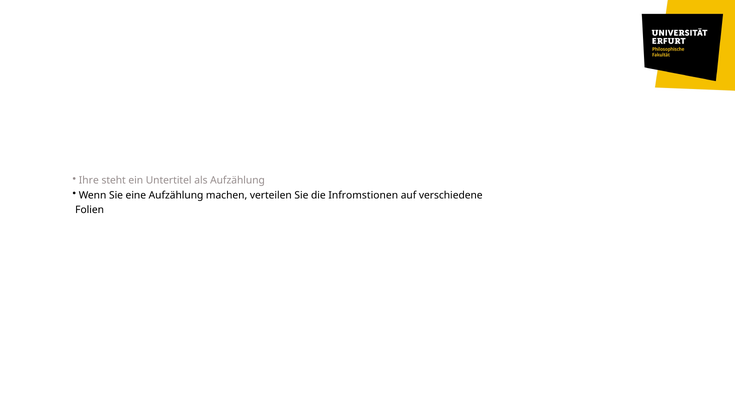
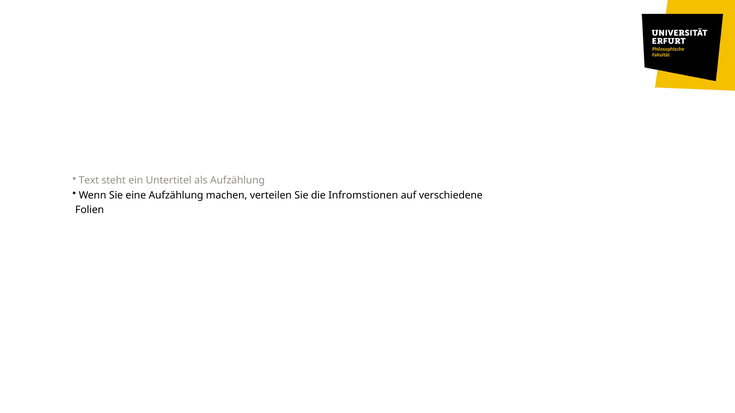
Ihre: Ihre -> Text (89, 181)
